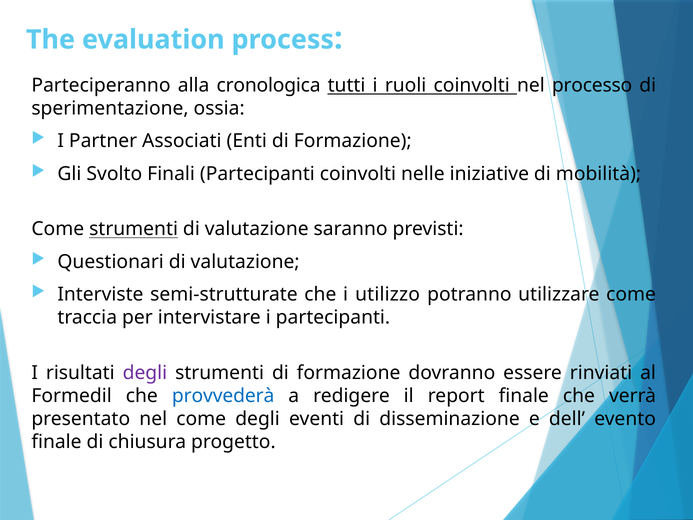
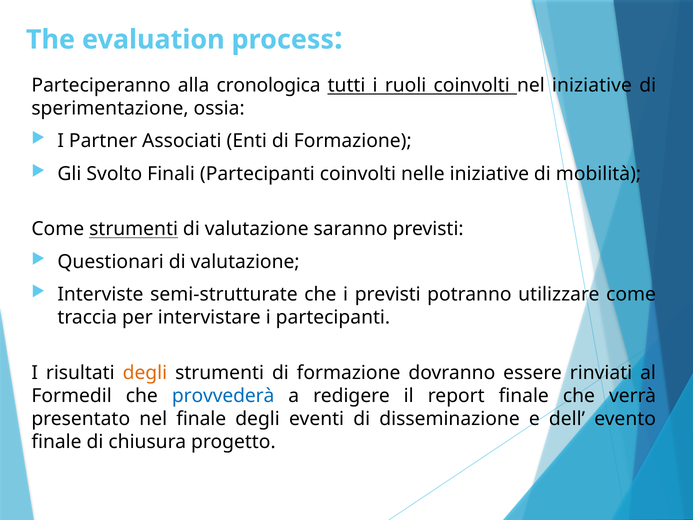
nel processo: processo -> iniziative (592, 85)
i utilizzo: utilizzo -> previsti (388, 294)
degli colour: purple -> orange (145, 373)
nel come: come -> finale (201, 419)
